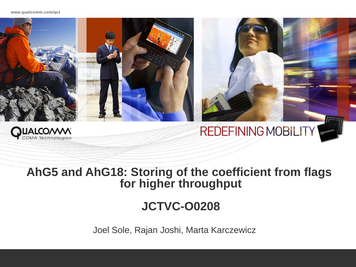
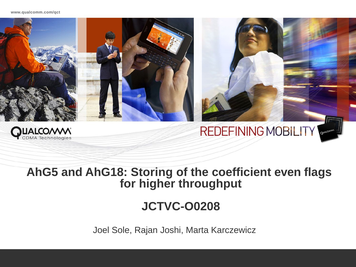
from: from -> even (288, 172)
